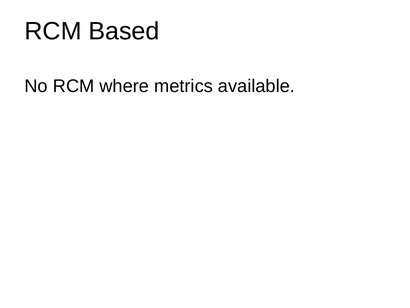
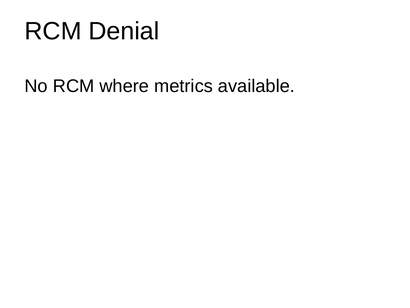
Based: Based -> Denial (124, 31)
